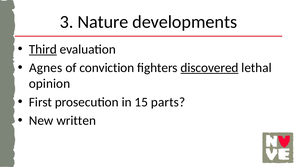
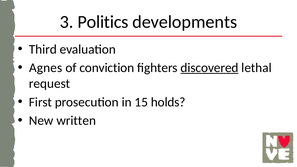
Nature: Nature -> Politics (103, 22)
Third underline: present -> none (43, 49)
opinion: opinion -> request (50, 84)
parts: parts -> holds (168, 102)
